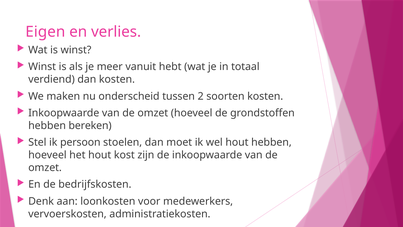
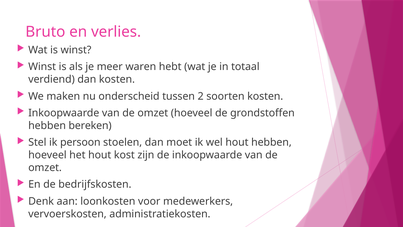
Eigen: Eigen -> Bruto (45, 32)
vanuit: vanuit -> waren (141, 67)
